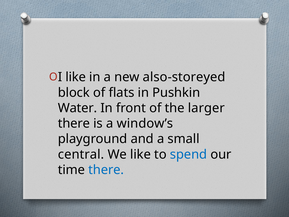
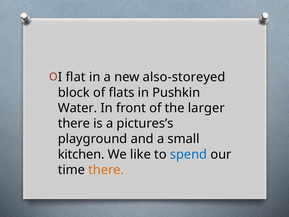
like: like -> flat (76, 77)
window’s: window’s -> pictures’s (145, 123)
central: central -> kitchen (81, 154)
there colour: blue -> orange (106, 170)
